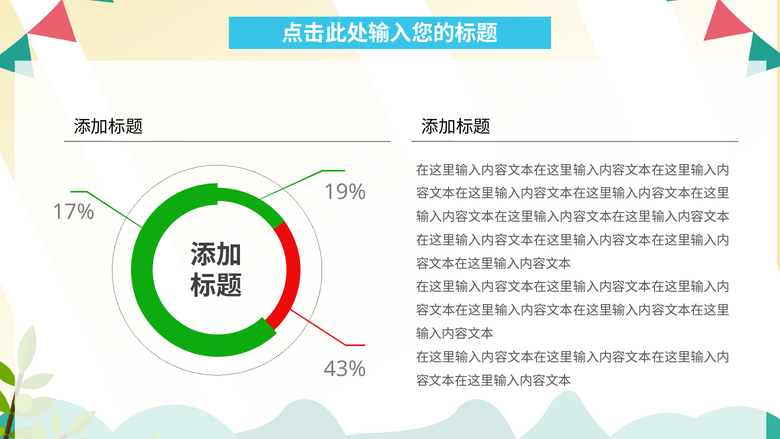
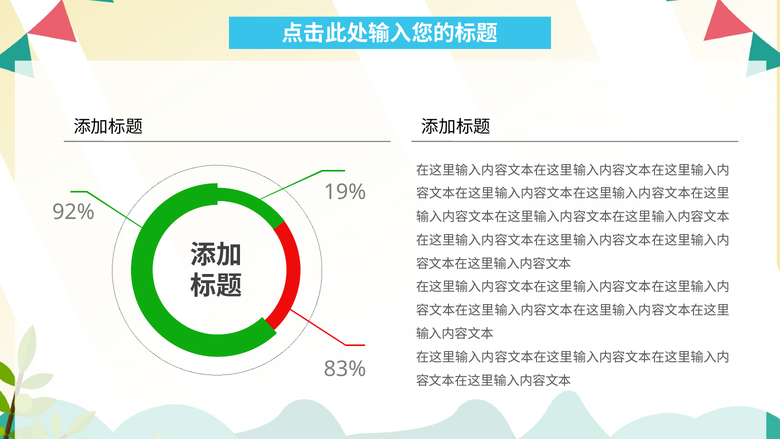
17%: 17% -> 92% (73, 212)
43%: 43% -> 83% (345, 369)
